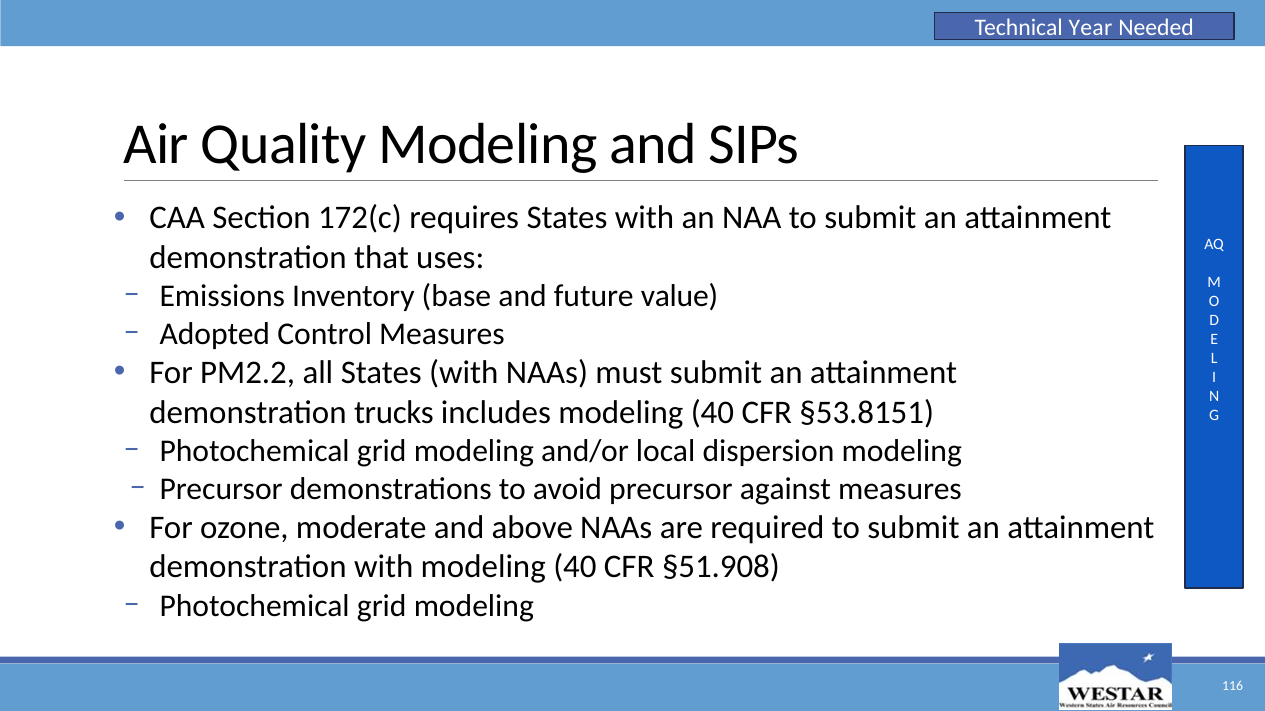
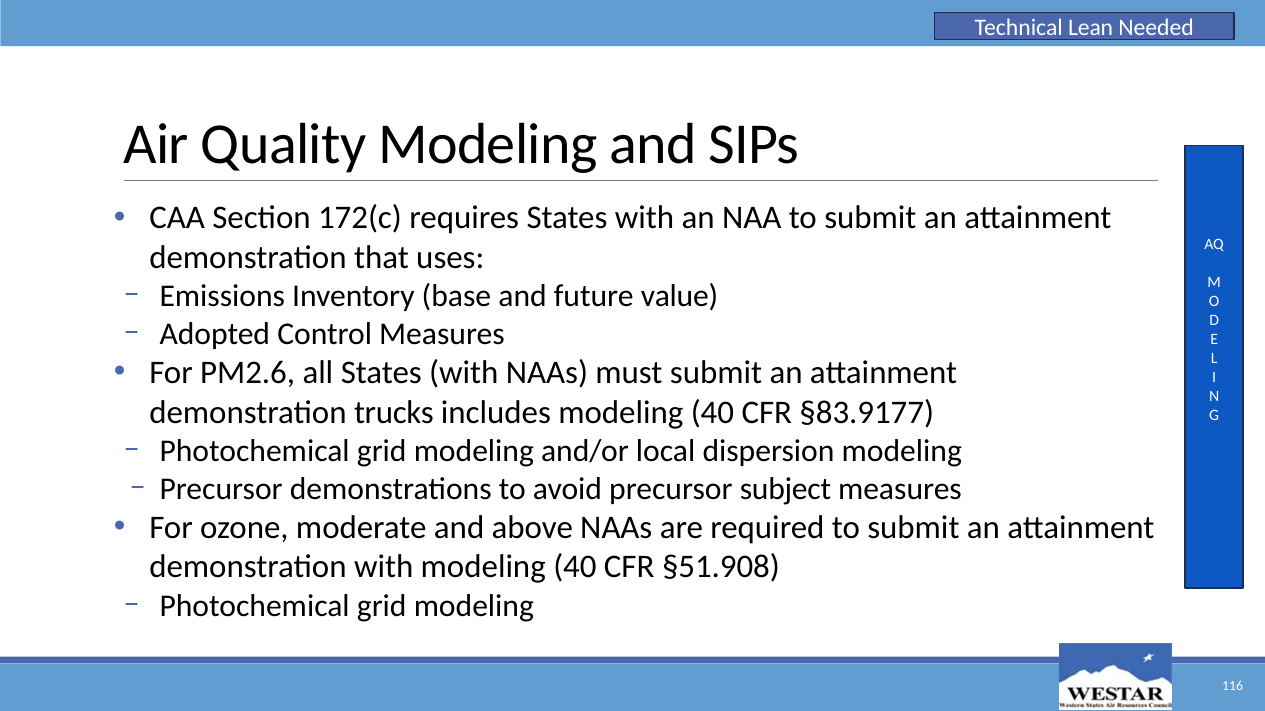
Year: Year -> Lean (1091, 28)
PM2.2: PM2.2 -> PM2.6 (248, 373)
§53.8151: §53.8151 -> §83.9177 (867, 413)
against: against -> subject (785, 489)
